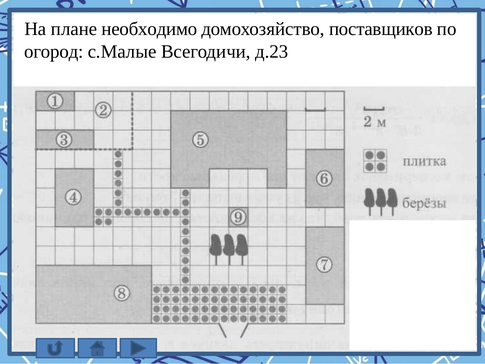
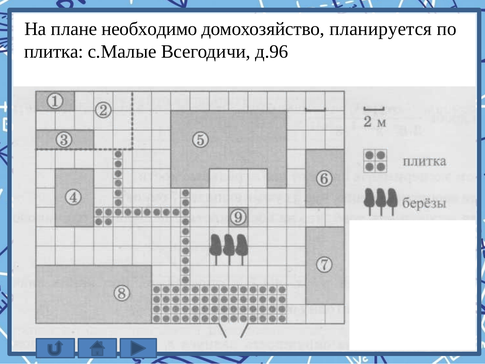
поставщиков: поставщиков -> планируется (381, 29)
огород: огород -> плитка (54, 51)
д.23: д.23 -> д.96 (272, 51)
